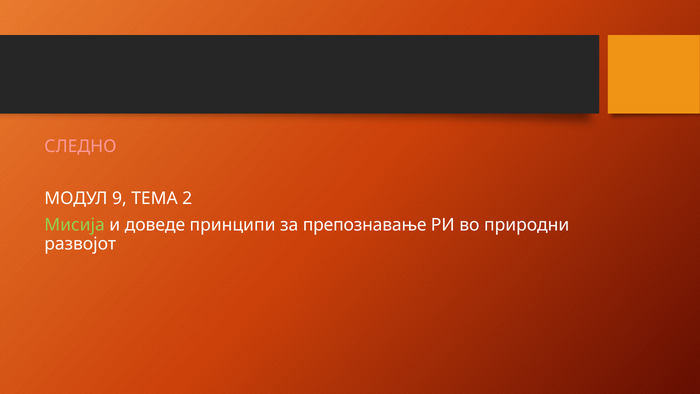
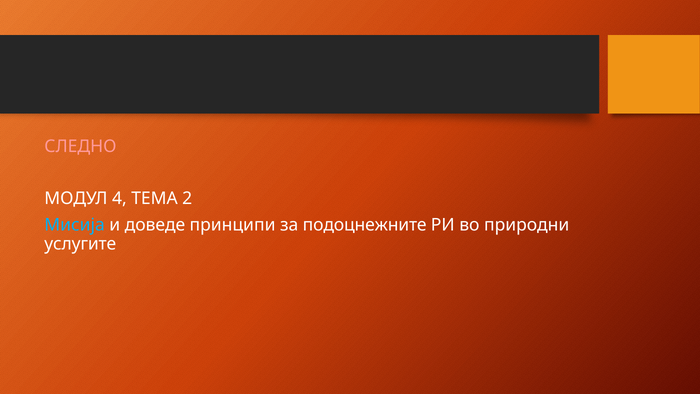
9: 9 -> 4 (119, 199)
Мисија colour: light green -> light blue (75, 225)
препознавање: препознавање -> подоцнежните (365, 225)
развојот: развојот -> услугите (80, 244)
